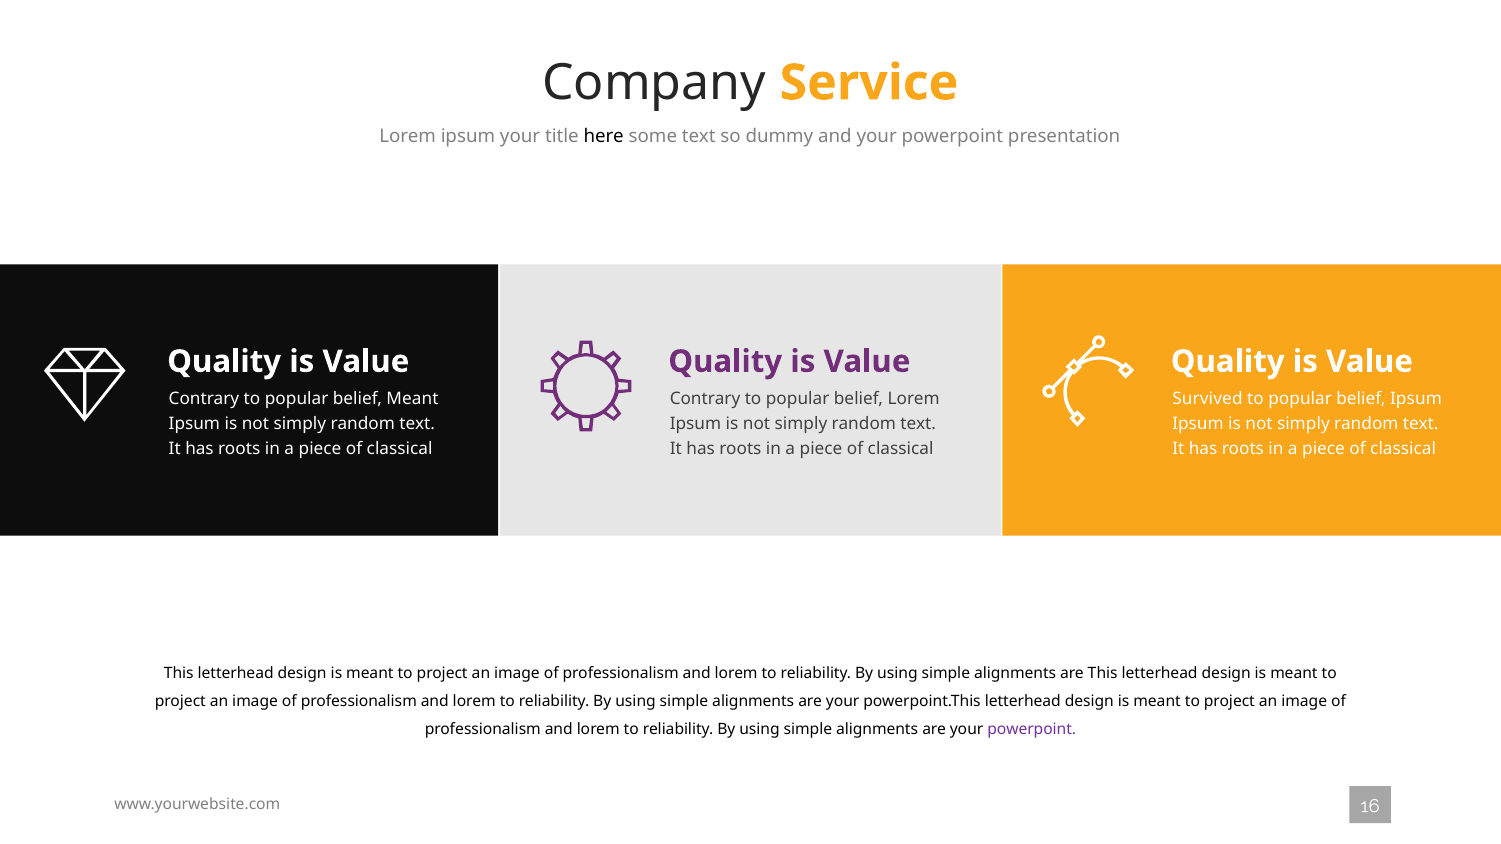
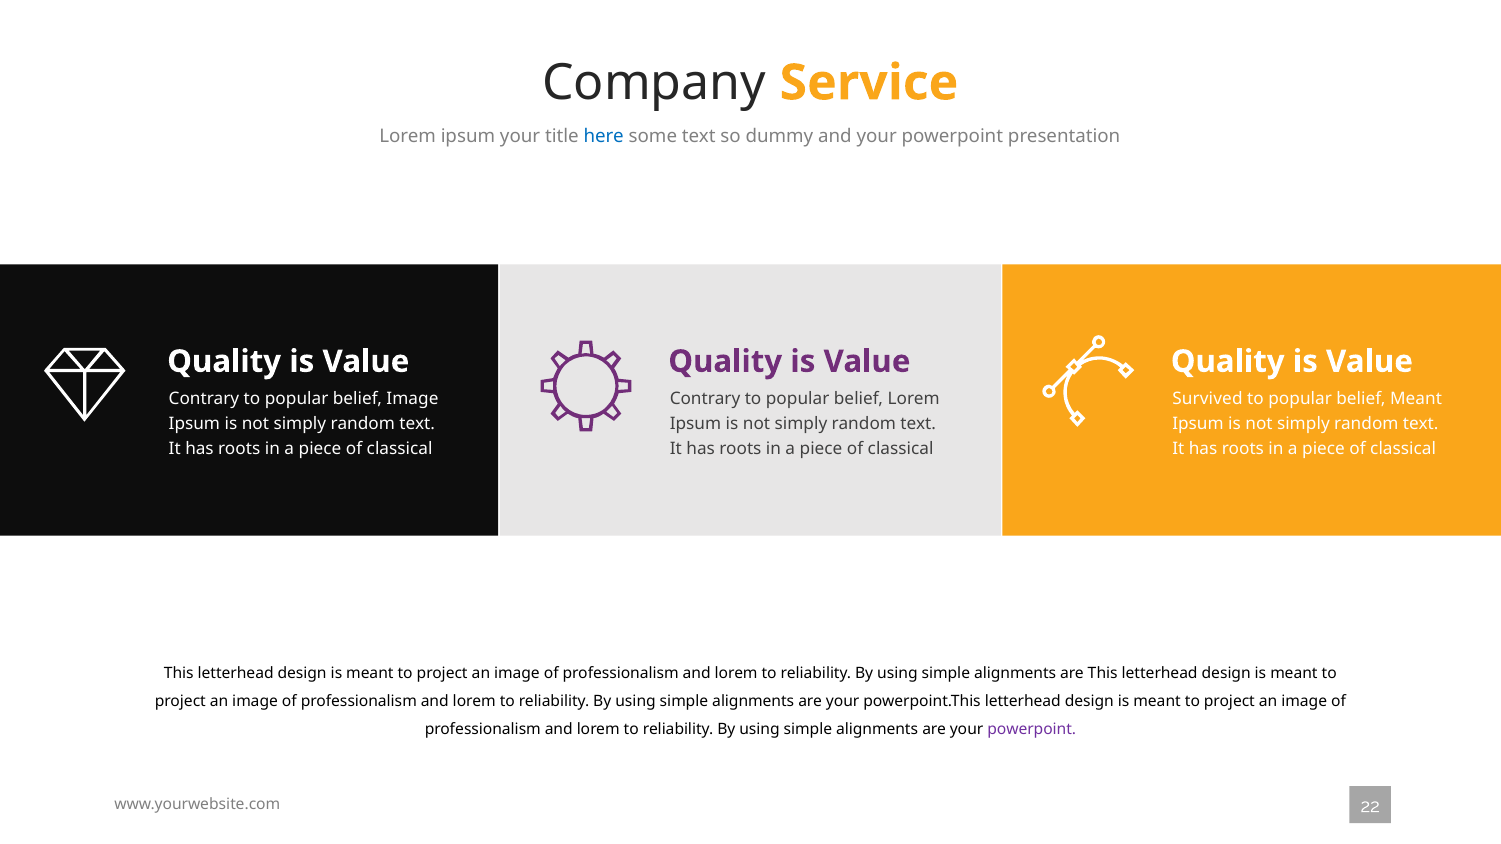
here colour: black -> blue (604, 136)
belief Meant: Meant -> Image (412, 399)
belief Ipsum: Ipsum -> Meant (1416, 399)
16: 16 -> 22 (1370, 806)
